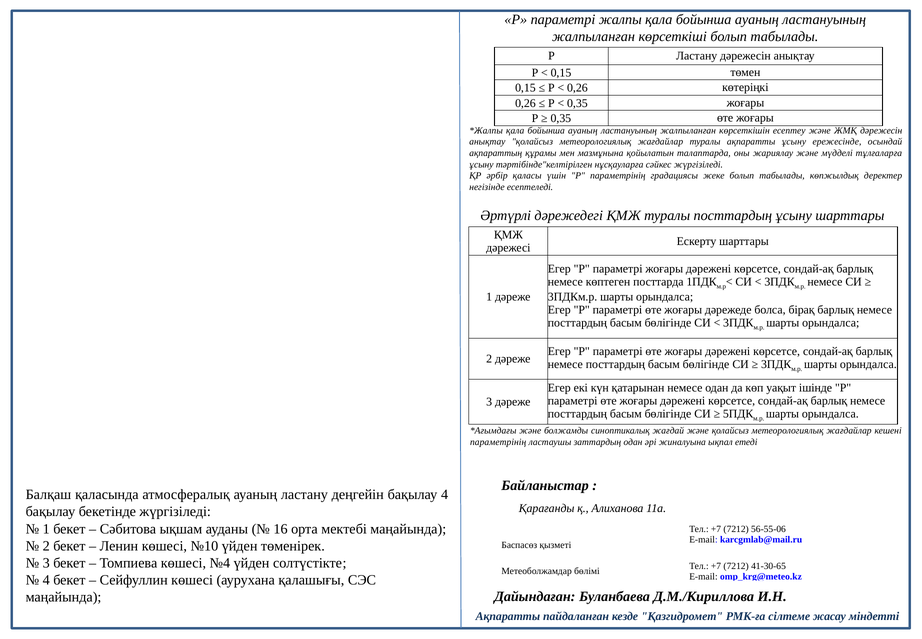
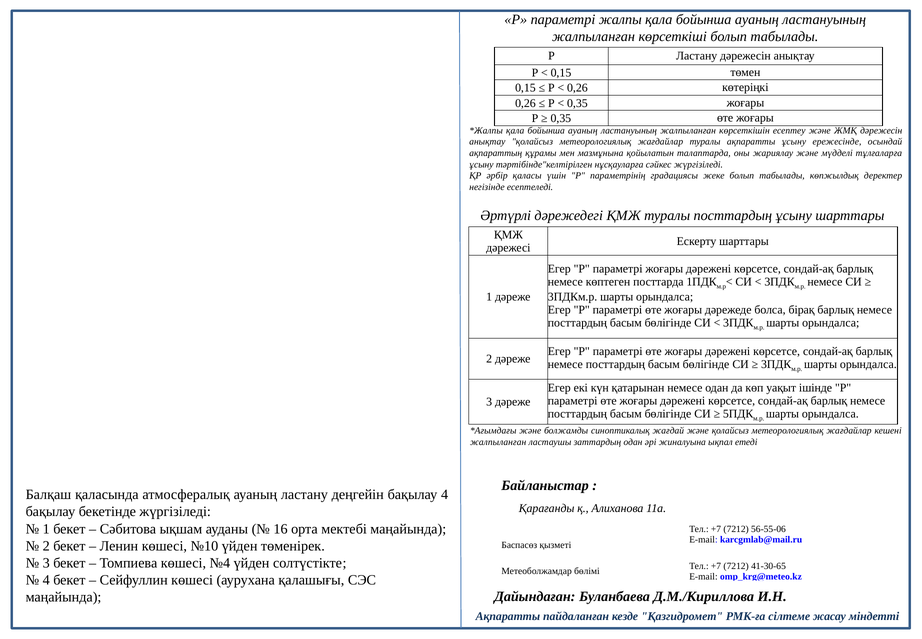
параметрінің: параметрінің -> жалпыланған (498, 442)
